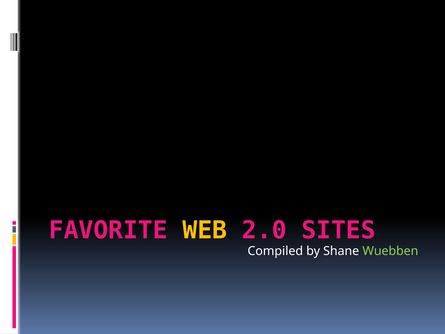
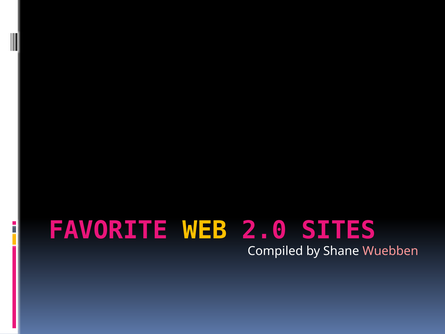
Wuebben colour: light green -> pink (390, 251)
